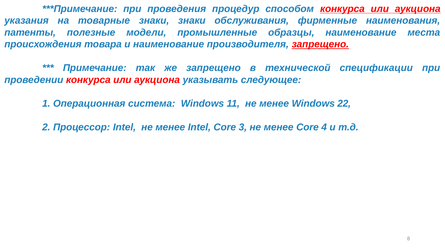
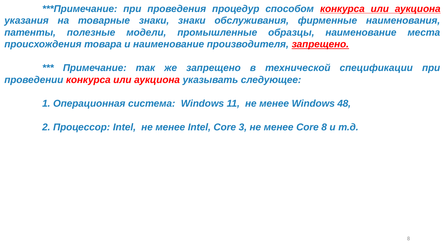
22: 22 -> 48 (344, 104)
Core 4: 4 -> 8 (324, 127)
